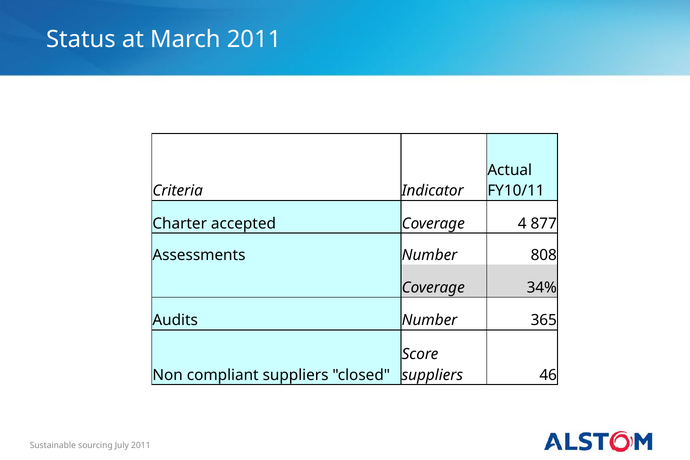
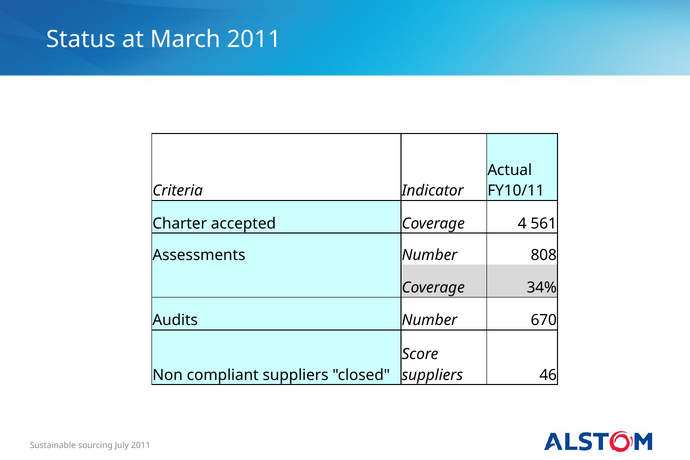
877: 877 -> 561 (544, 224)
365: 365 -> 670 (544, 320)
